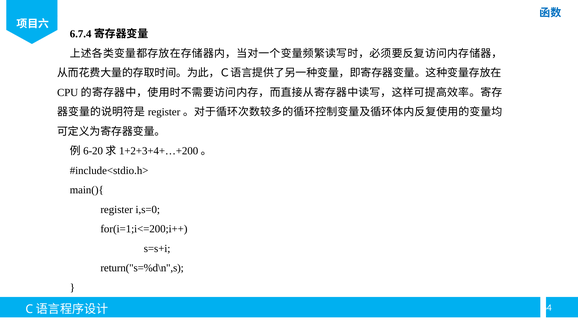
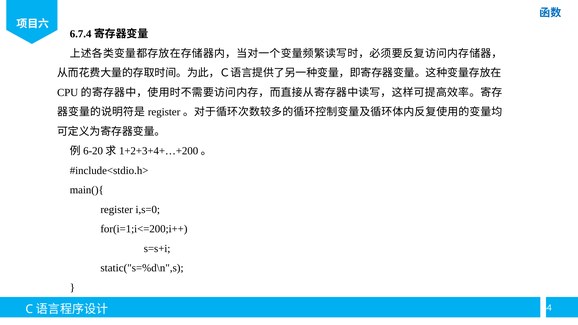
return("s=%d\n",s: return("s=%d\n",s -> static("s=%d\n",s (142, 268)
